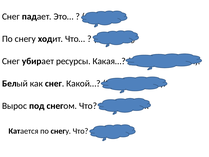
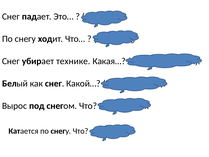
ресурсы: ресурсы -> технике (73, 61)
